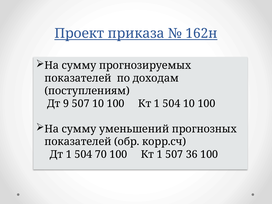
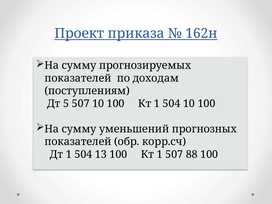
9: 9 -> 5 (66, 104)
70: 70 -> 13 (101, 154)
36: 36 -> 88 (192, 154)
